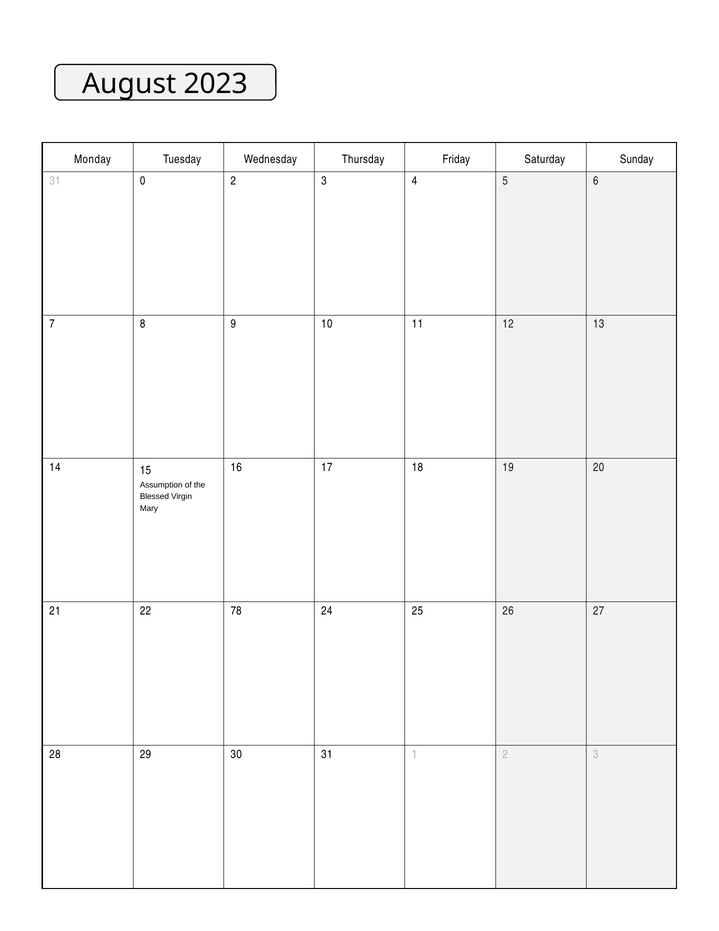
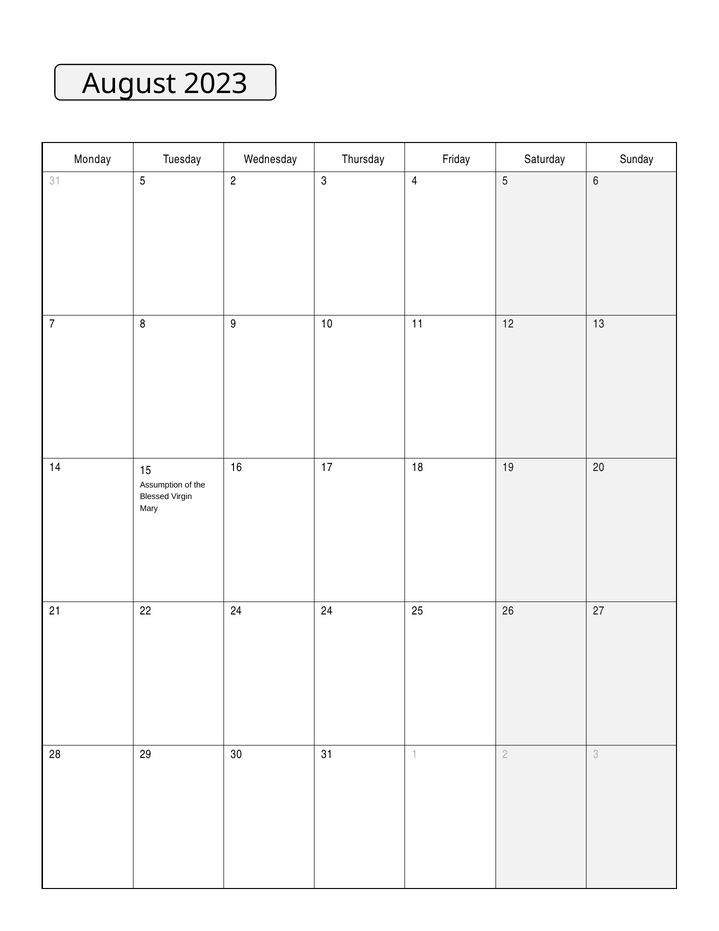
31 0: 0 -> 5 (143, 181)
22 78: 78 -> 24 (236, 611)
